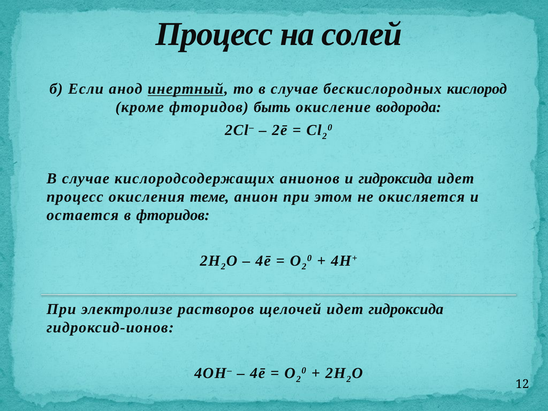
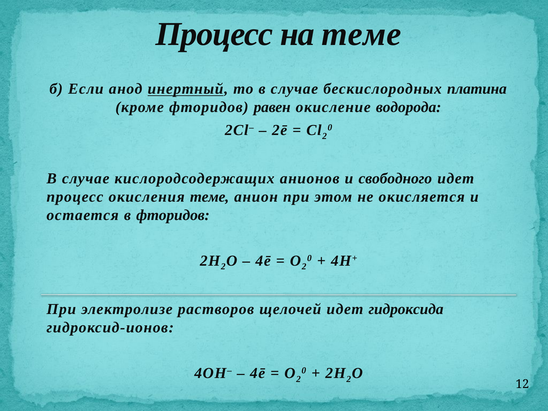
на солей: солей -> теме (361, 34)
кислород: кислород -> платина (477, 89)
быть: быть -> равен (272, 107)
и гидроксида: гидроксида -> свободного (395, 178)
